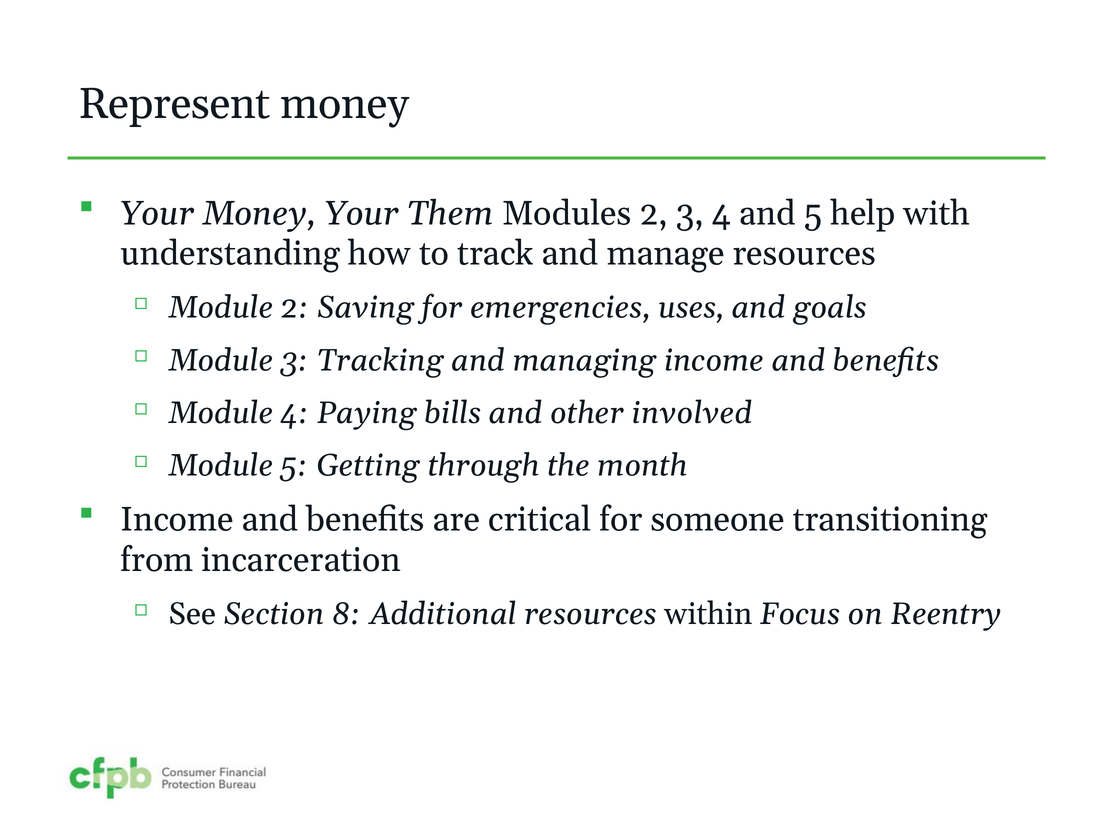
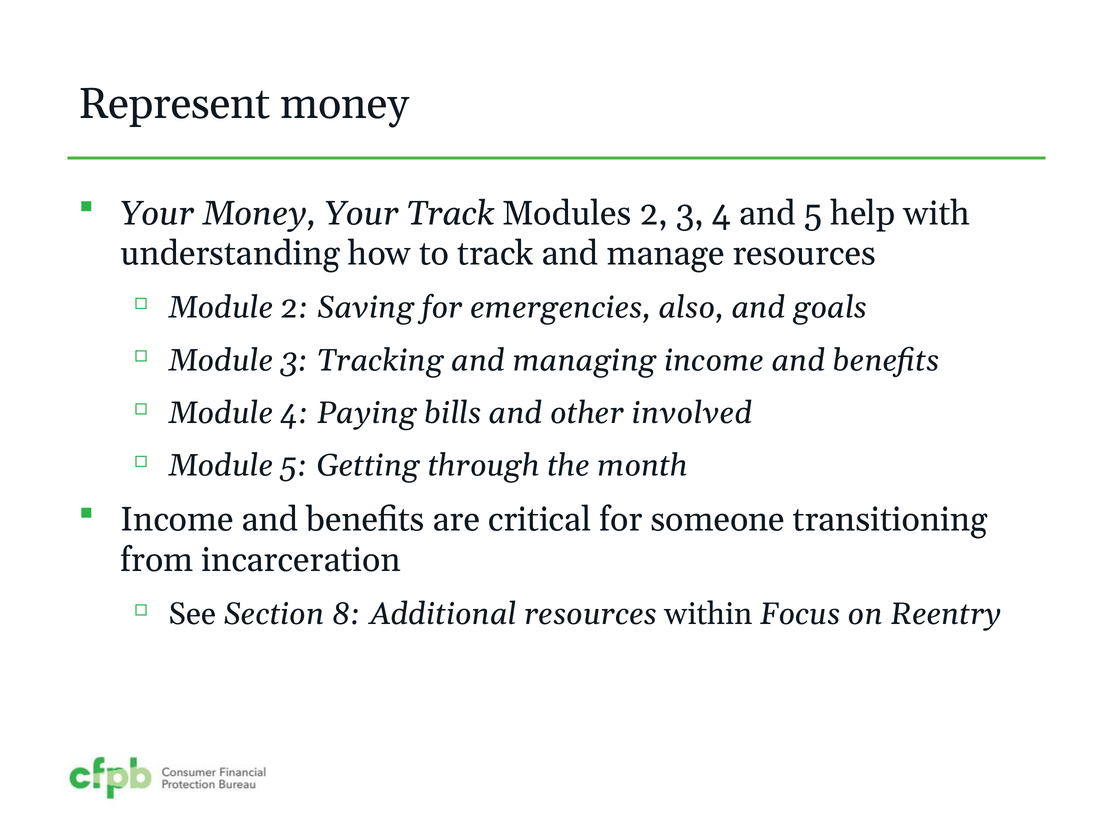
Your Them: Them -> Track (451, 213)
uses: uses -> also (691, 308)
